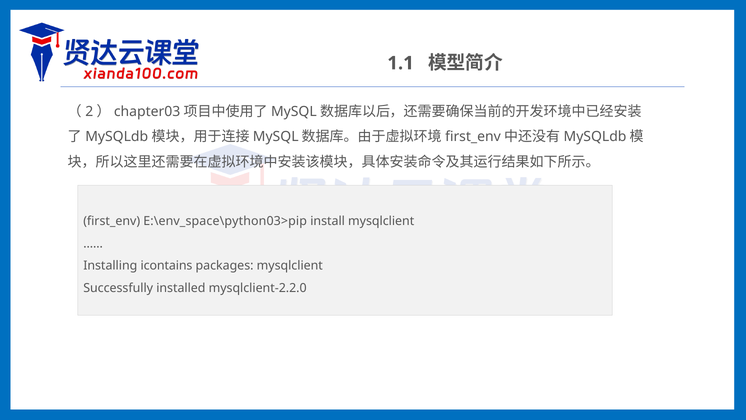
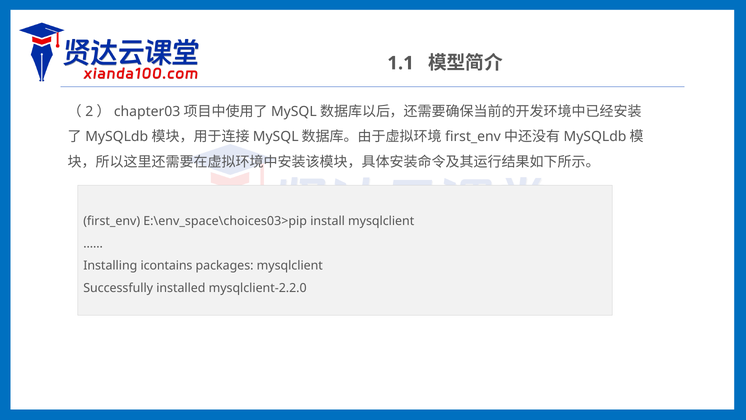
E:\env_space\python03>pip: E:\env_space\python03>pip -> E:\env_space\choices03>pip (225, 221)
